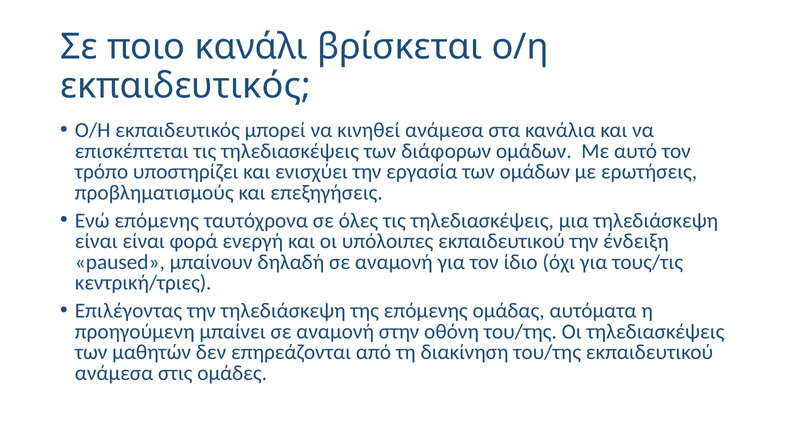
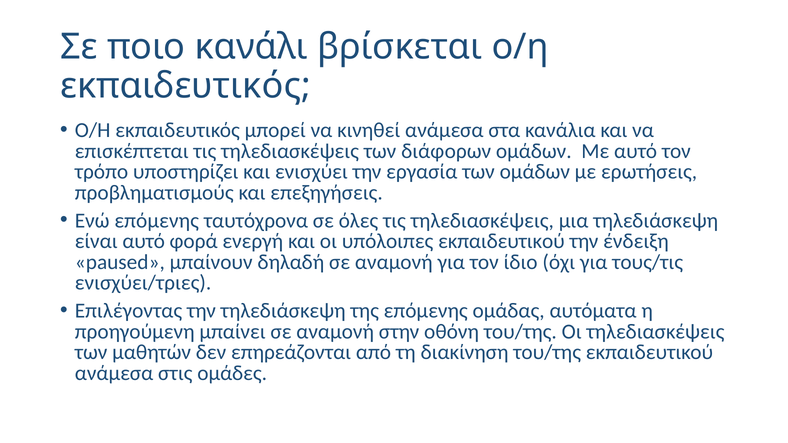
είναι είναι: είναι -> αυτό (144, 242)
κεντρική/τριες: κεντρική/τριες -> ενισχύει/τριες (143, 283)
